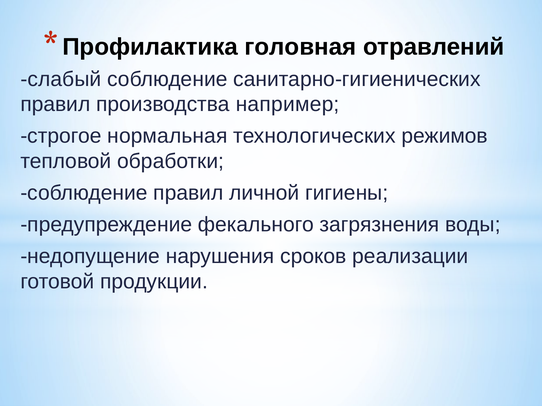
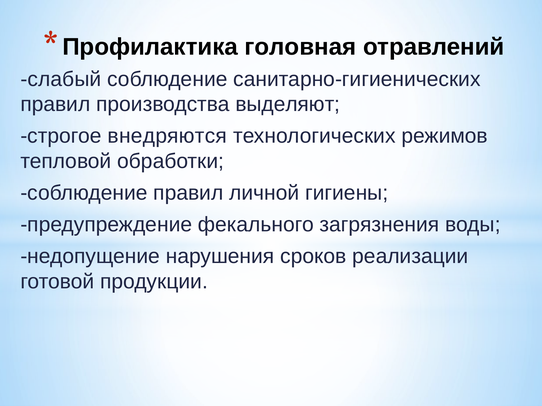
например: например -> выделяют (288, 104)
нормальная: нормальная -> внедряются (167, 136)
